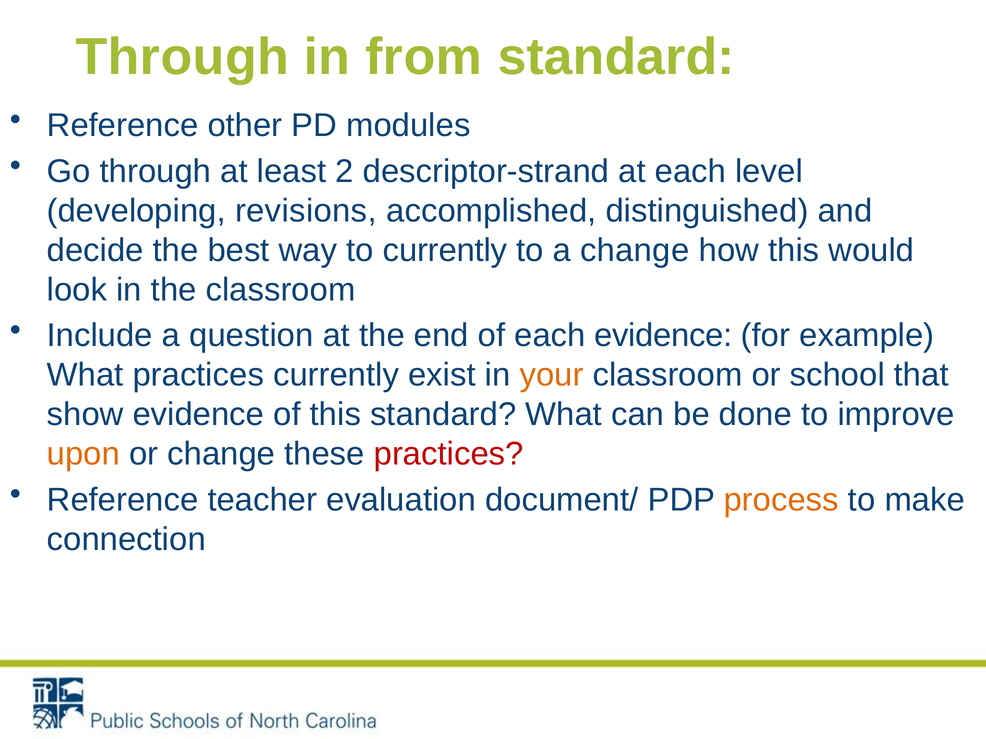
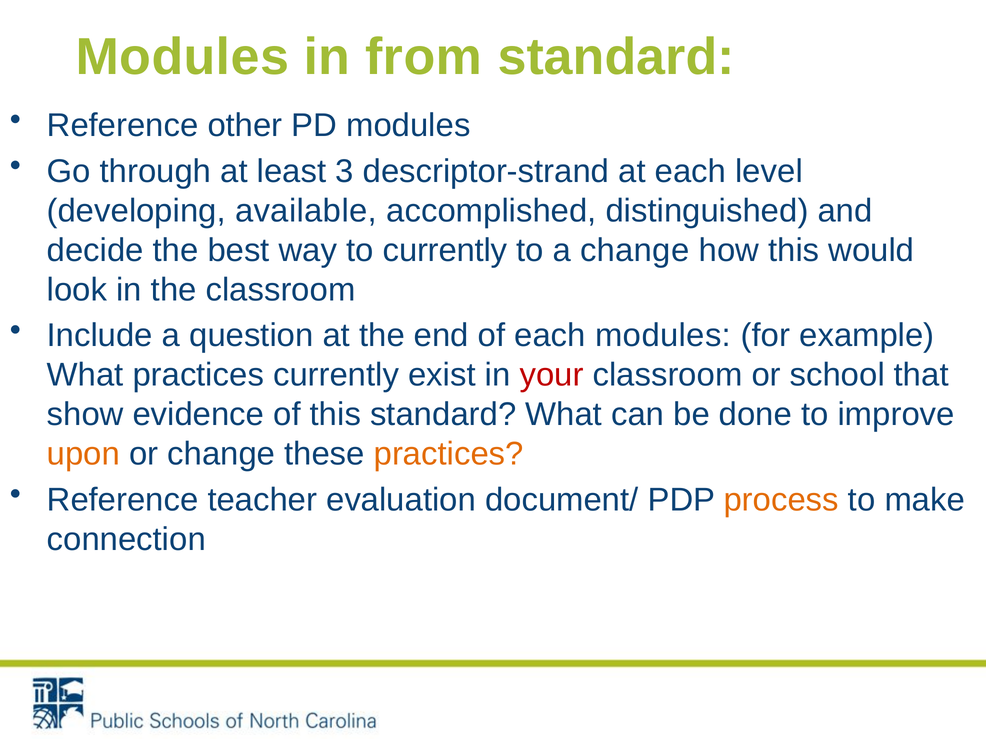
Through: Through -> Modules (182, 57)
2: 2 -> 3 (344, 172)
revisions: revisions -> available (306, 211)
each evidence: evidence -> modules (663, 336)
your colour: orange -> red (552, 375)
practices colour: red -> orange (449, 454)
